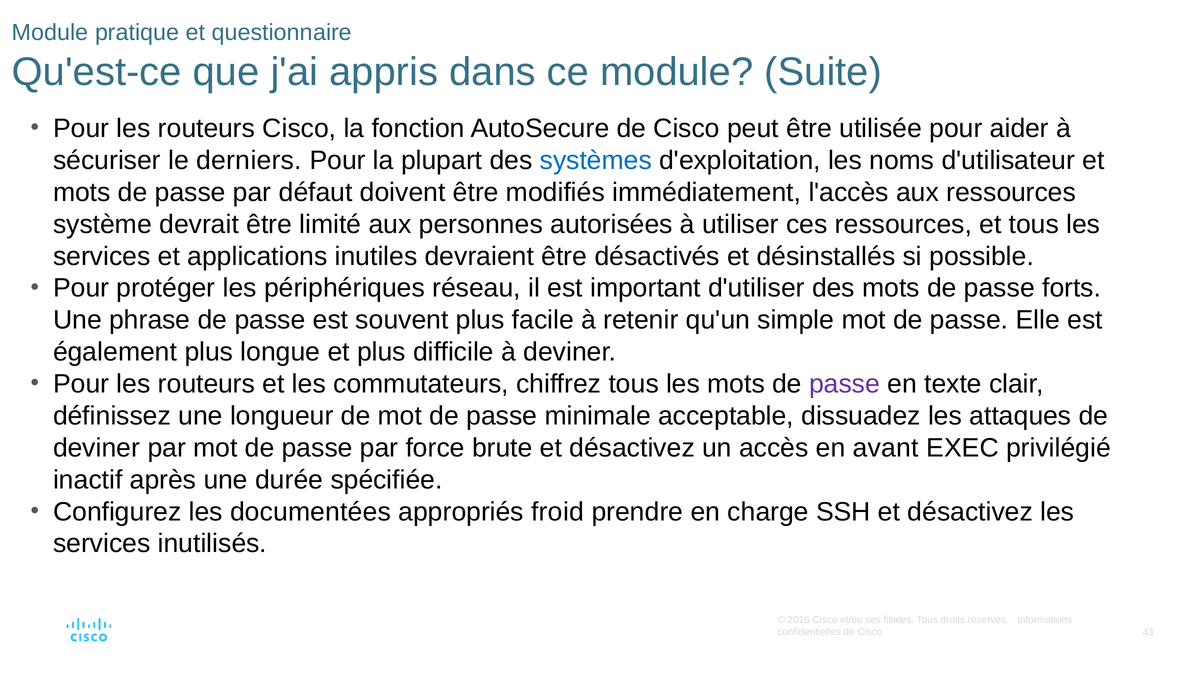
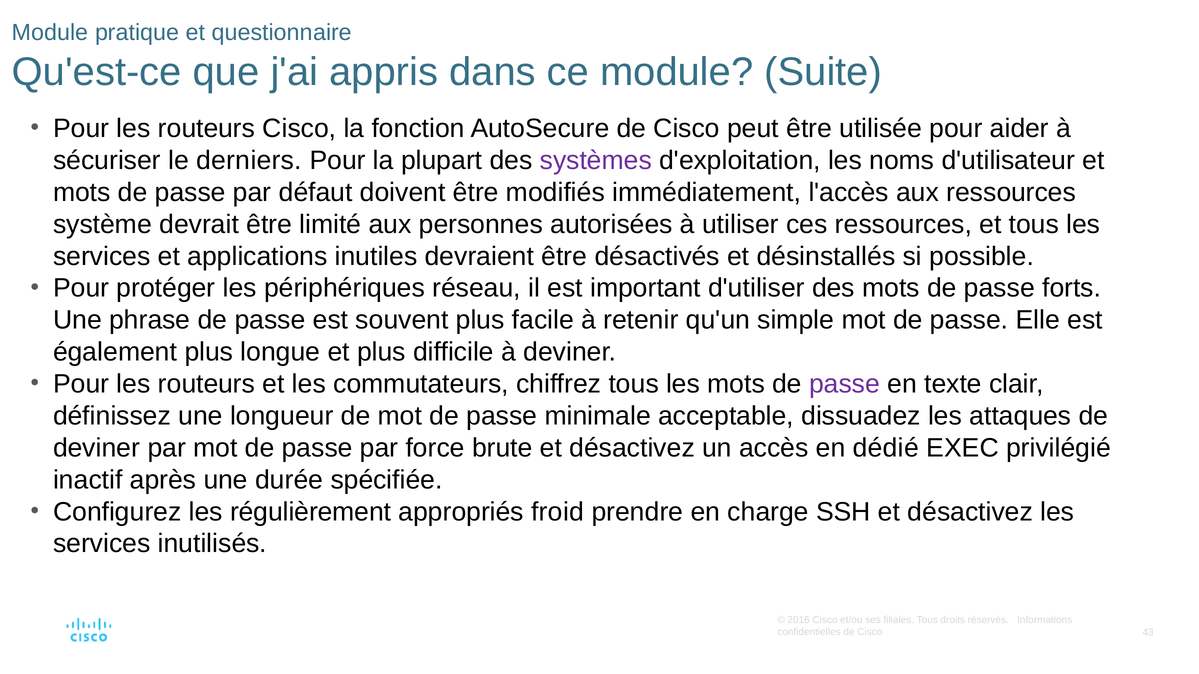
systèmes colour: blue -> purple (596, 161)
avant: avant -> dédié (886, 448)
documentées: documentées -> régulièrement (311, 512)
